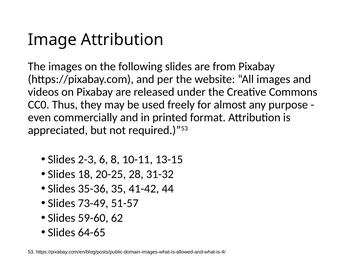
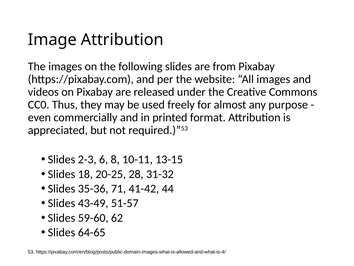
35: 35 -> 71 (118, 188)
73-49: 73-49 -> 43-49 (93, 203)
